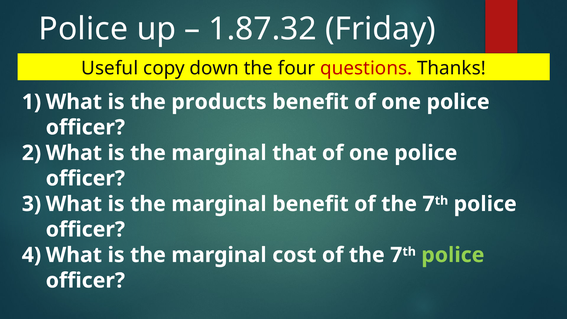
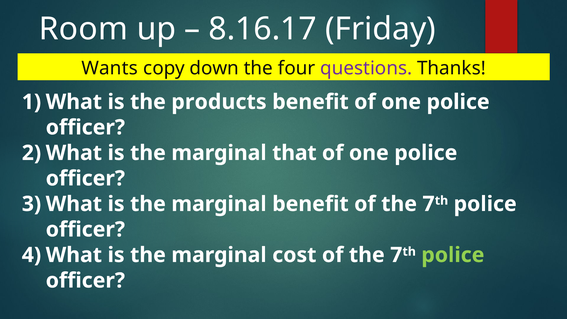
Police: Police -> Room (83, 29)
1.87.32: 1.87.32 -> 8.16.17 (263, 29)
Useful: Useful -> Wants (110, 68)
questions colour: red -> purple (366, 68)
